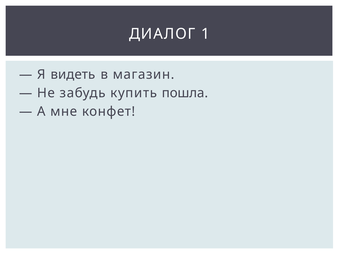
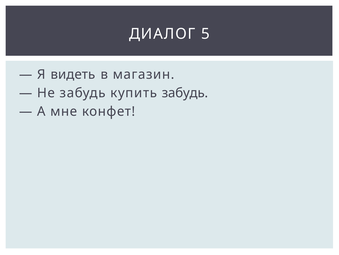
1: 1 -> 5 (205, 34)
купить пошла: пошла -> забудь (185, 93)
